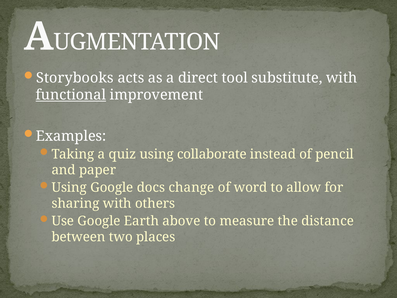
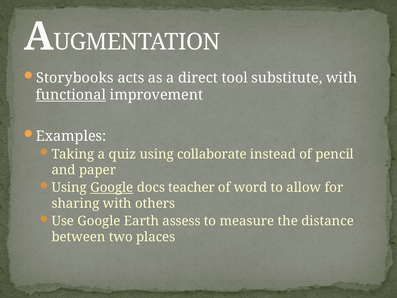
Google underline: none -> present (112, 187)
change: change -> teacher (192, 187)
above: above -> assess (181, 221)
